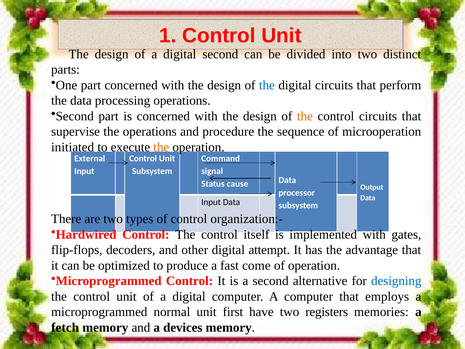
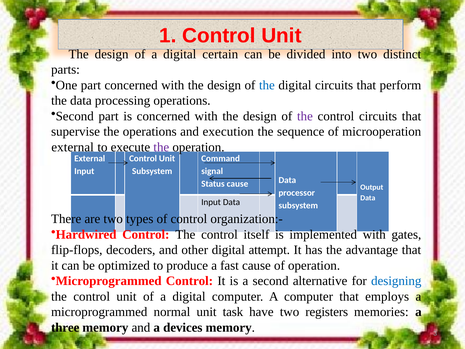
digital second: second -> certain (220, 54)
the colour: orange -> purple (305, 116)
procedure: procedure -> execution (228, 132)
initiated: initiated -> external (73, 147)
the colour: orange -> purple (161, 147)
fast come: come -> cause (256, 265)
first: first -> task (233, 312)
fetch: fetch -> three (65, 327)
